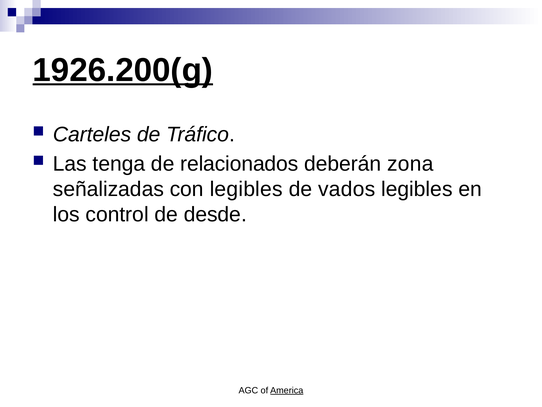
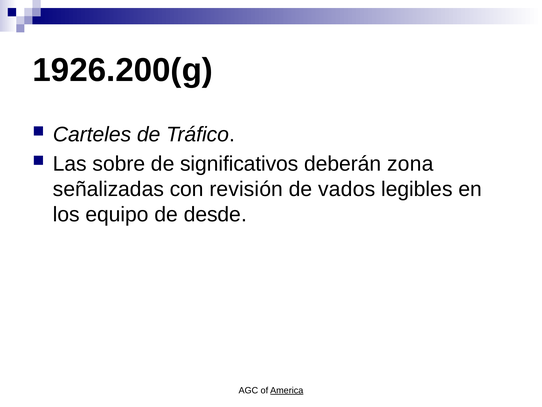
1926.200(g underline: present -> none (123, 70)
tenga: tenga -> sobre (119, 164)
relacionados: relacionados -> significativos (239, 164)
con legibles: legibles -> revisión (246, 189)
control: control -> equipo (117, 214)
